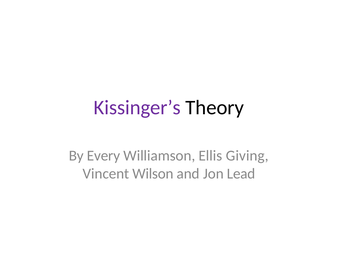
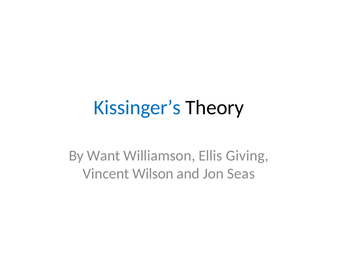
Kissinger’s colour: purple -> blue (137, 107)
Every: Every -> Want (104, 155)
Lead: Lead -> Seas (241, 173)
